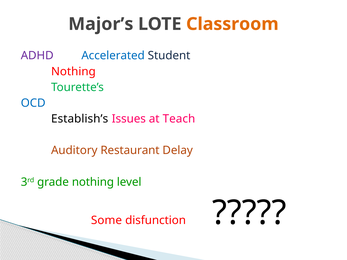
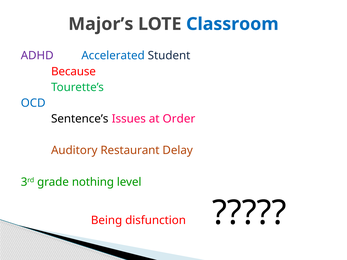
Classroom colour: orange -> blue (232, 24)
Nothing: Nothing -> Because (73, 72)
Establish’s: Establish’s -> Sentence’s (80, 119)
Teach: Teach -> Order (179, 119)
Some: Some -> Being (107, 221)
